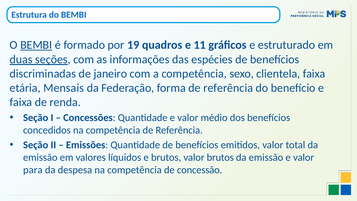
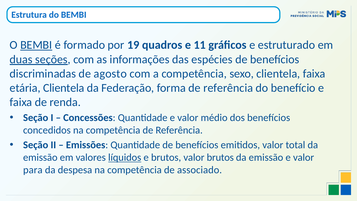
janeiro: janeiro -> agosto (110, 74)
etária Mensais: Mensais -> Clientela (64, 88)
líquidos underline: none -> present (125, 157)
concessão: concessão -> associado (200, 170)
